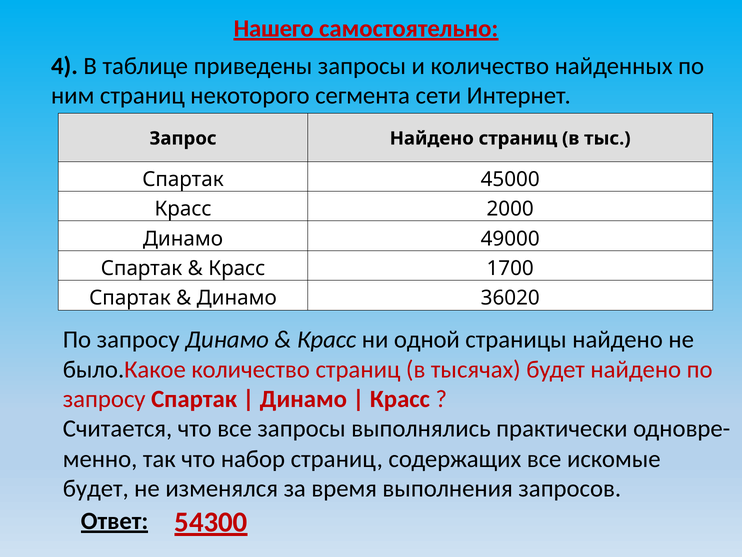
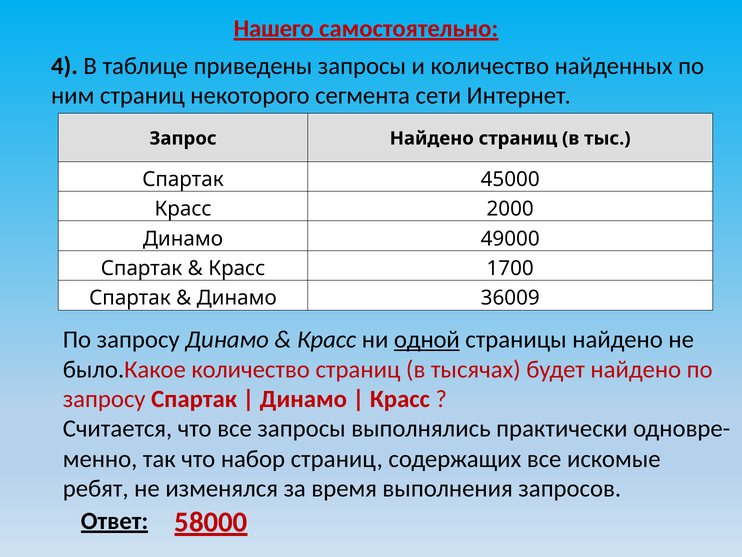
36020: 36020 -> 36009 (510, 298)
одной underline: none -> present (427, 339)
будет: будет -> ребят (96, 488)
54300: 54300 -> 58000 (211, 522)
